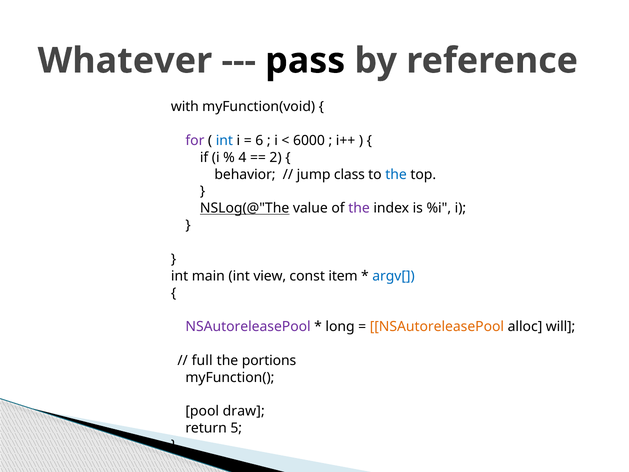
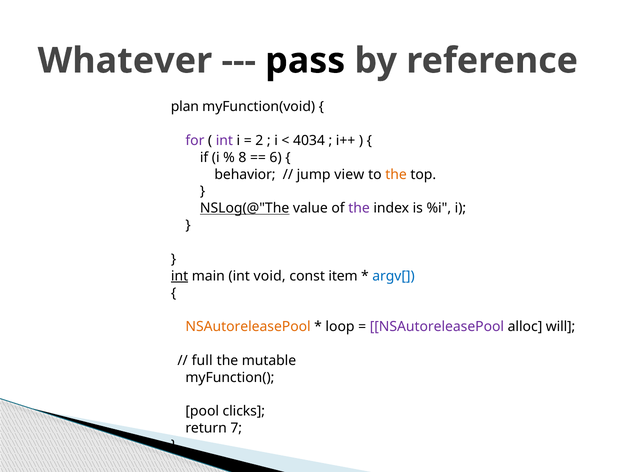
with: with -> plan (185, 107)
int colour: blue -> purple (224, 141)
6: 6 -> 2 (259, 141)
6000: 6000 -> 4034 (309, 141)
4: 4 -> 8 (242, 157)
2: 2 -> 6 (276, 157)
class: class -> view (349, 174)
the colour: blue -> orange (396, 174)
int underline: none -> present (180, 276)
view: view -> void (270, 276)
NSAutoreleasePool colour: purple -> orange (248, 327)
long: long -> loop (340, 327)
NSAutoreleasePool colour: orange -> purple (437, 327)
portions: portions -> mutable (269, 360)
draw: draw -> clicks (244, 411)
5: 5 -> 7 (236, 428)
